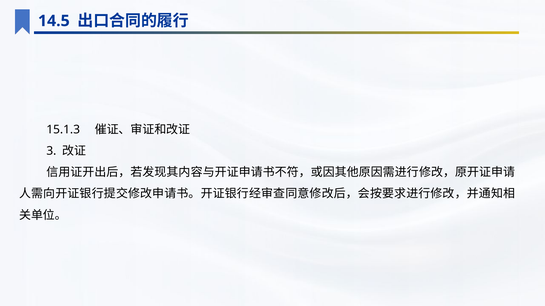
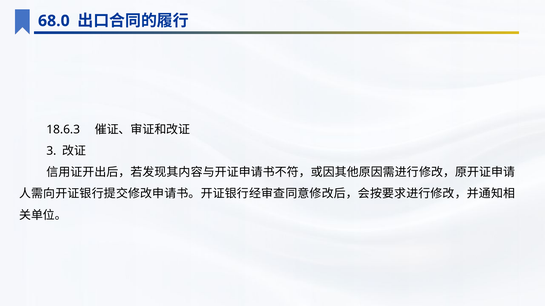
14.5: 14.5 -> 68.0 (54, 21)
15.1.3: 15.1.3 -> 18.6.3 (63, 130)
